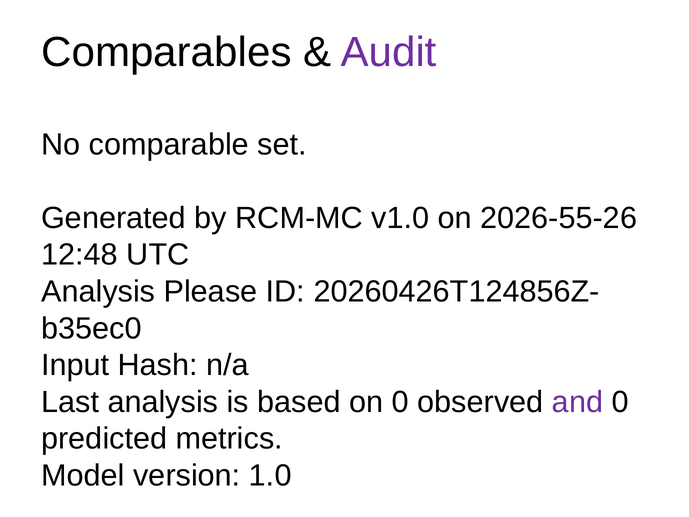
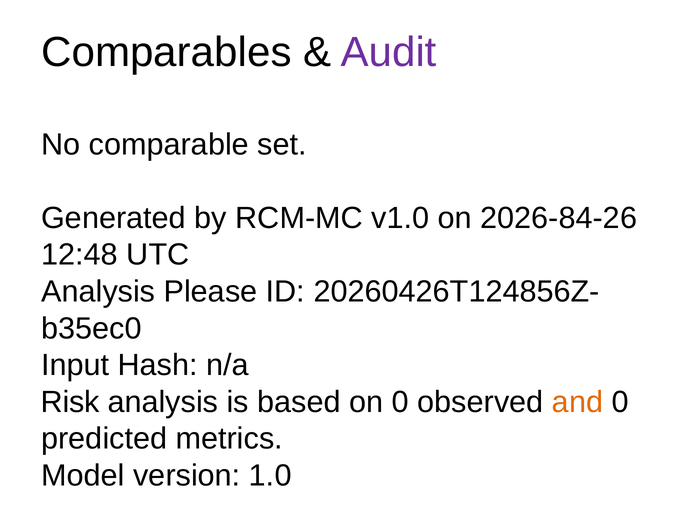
2026-55-26: 2026-55-26 -> 2026-84-26 (559, 218)
Last: Last -> Risk (70, 402)
and colour: purple -> orange (578, 402)
